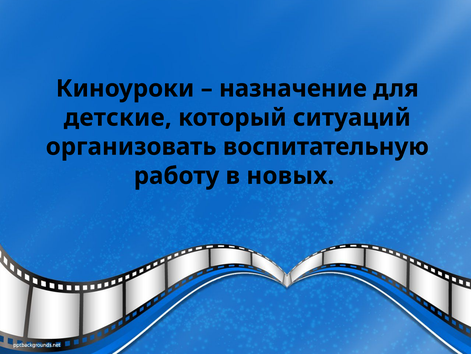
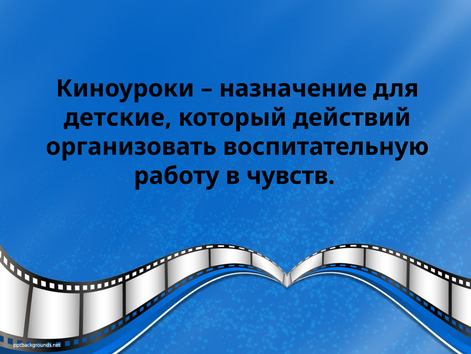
ситуаций: ситуаций -> действий (352, 117)
новых: новых -> чувств (291, 176)
